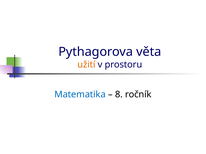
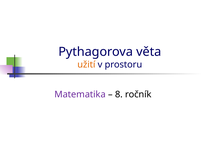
Matematika colour: blue -> purple (80, 95)
